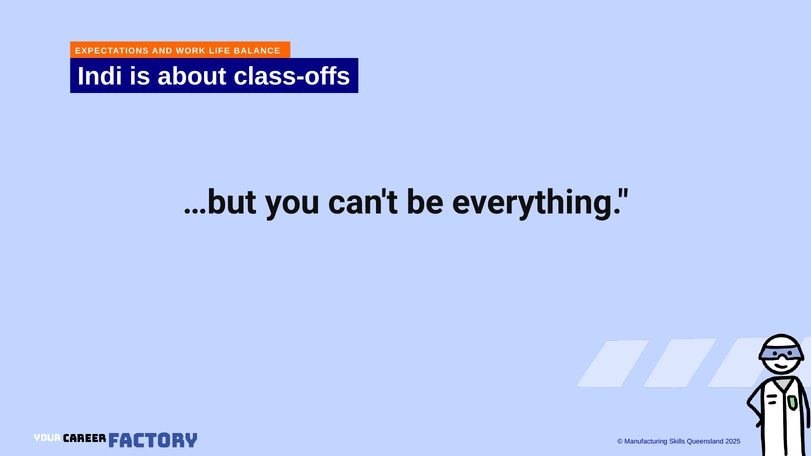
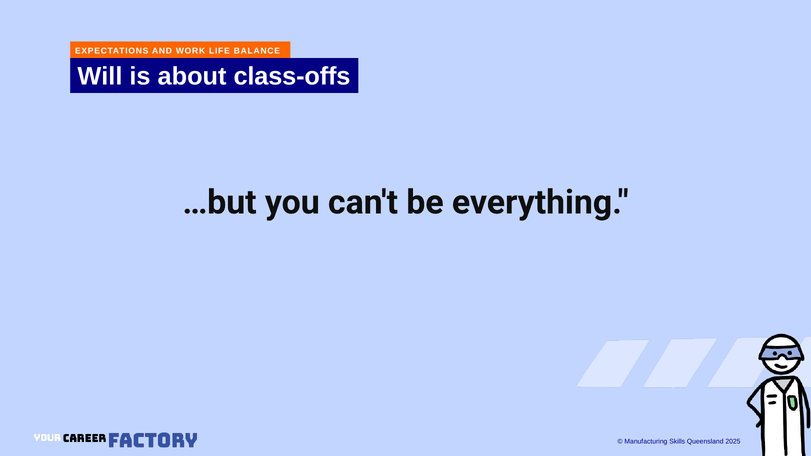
Indi: Indi -> Will (100, 77)
